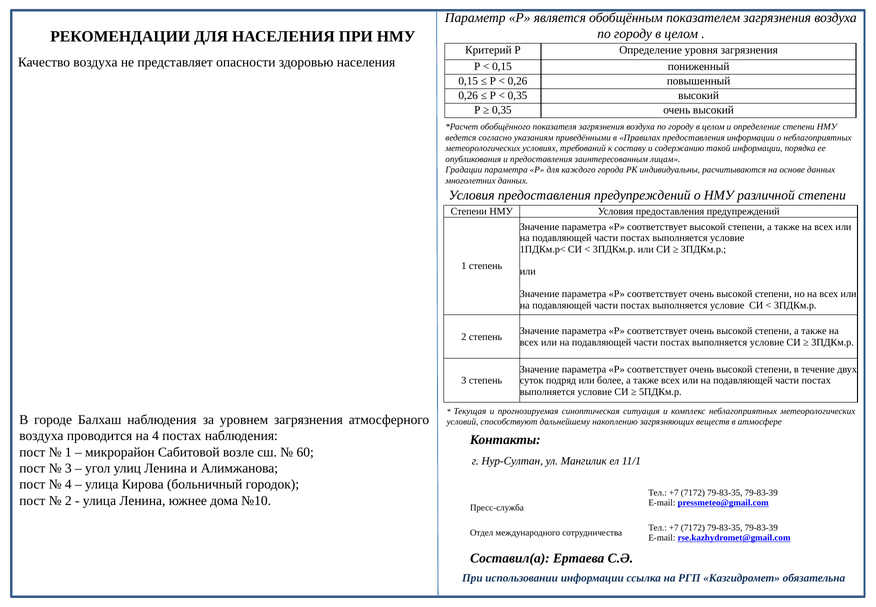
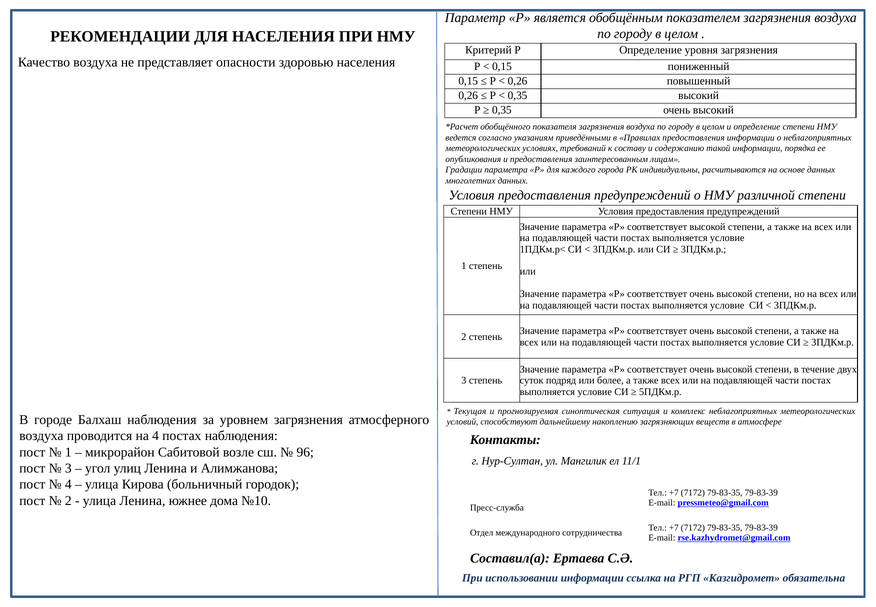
60: 60 -> 96 (305, 452)
